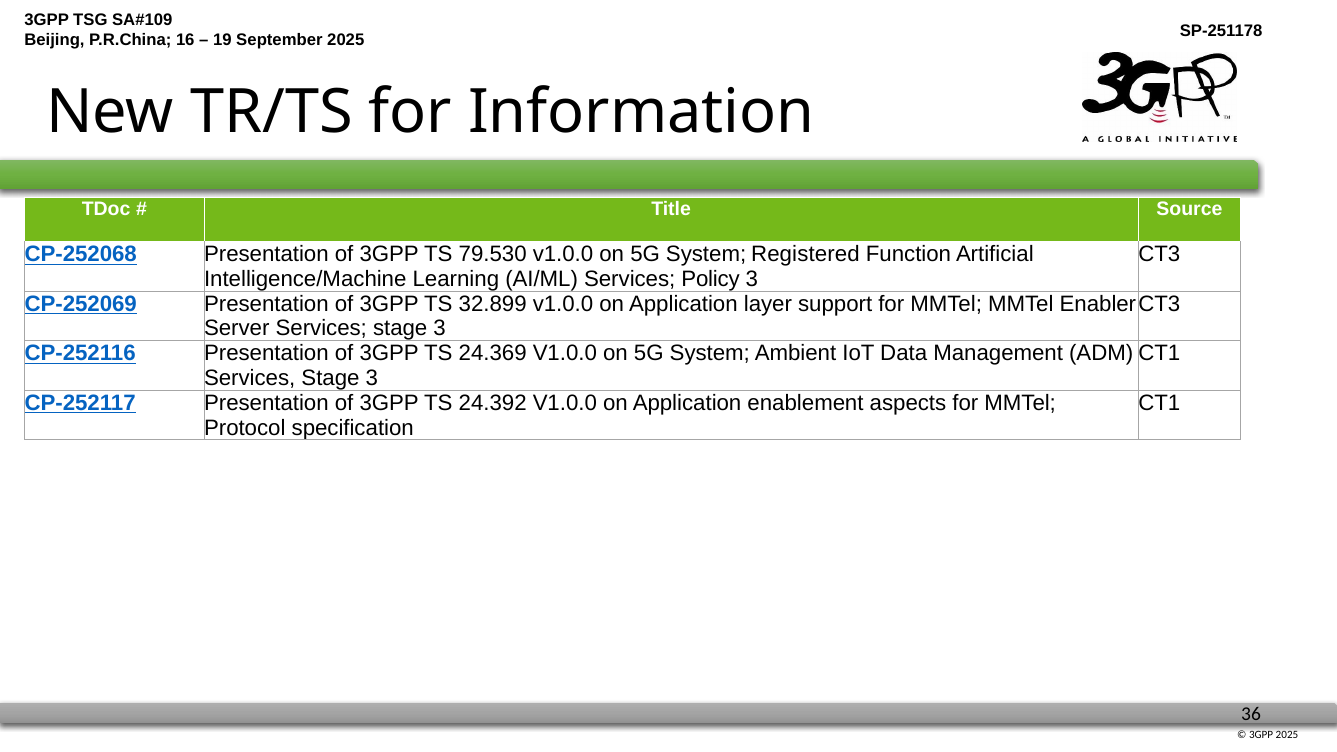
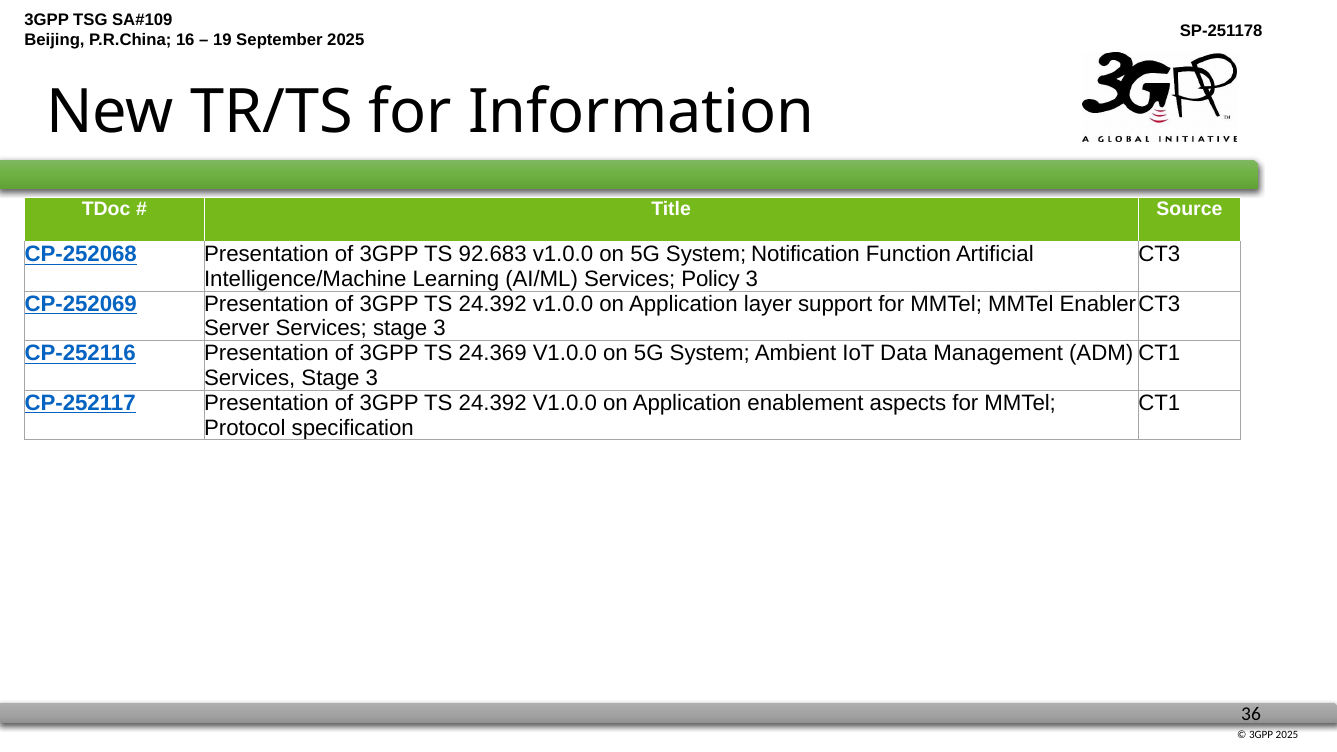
79.530: 79.530 -> 92.683 (493, 254)
Registered: Registered -> Notification (805, 254)
32.899: 32.899 -> 24.392 (493, 304)
